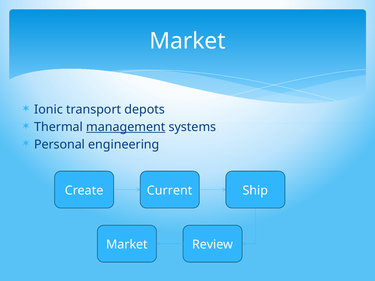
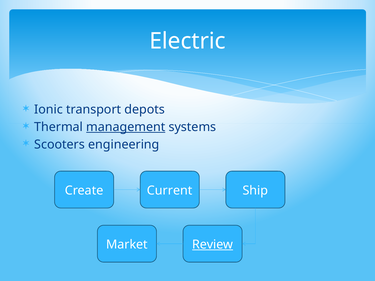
Market: Market -> Electric (188, 41)
Personal: Personal -> Scooters (60, 145)
Review underline: none -> present (213, 245)
